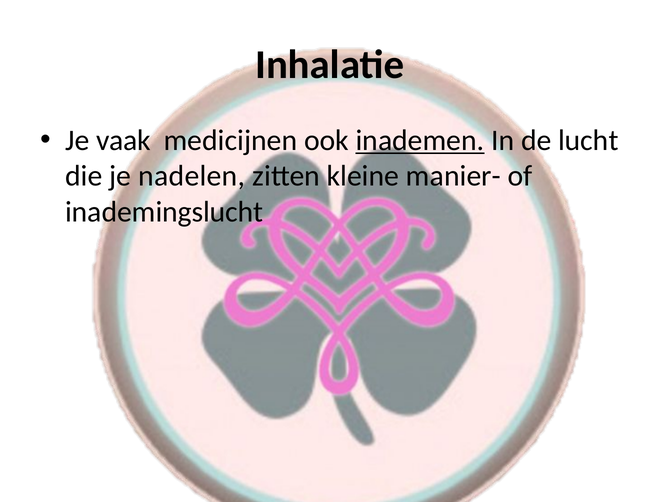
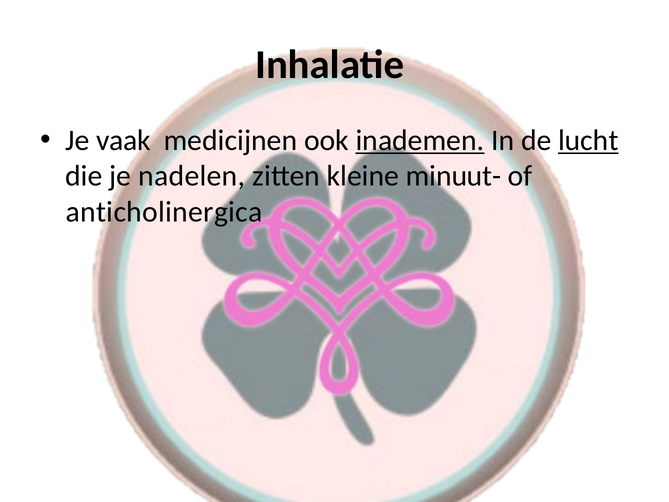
lucht underline: none -> present (588, 140)
manier-: manier- -> minuut- (454, 176)
inademingslucht: inademingslucht -> anticholinergica (164, 212)
